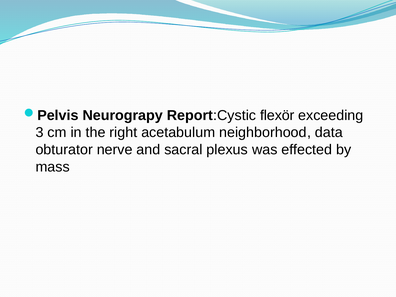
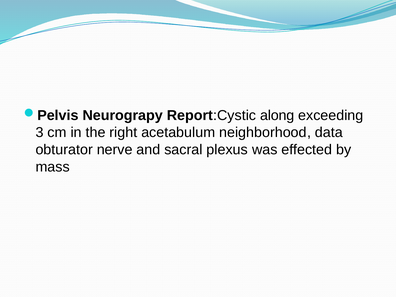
flexör: flexör -> along (277, 115)
